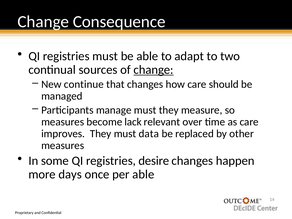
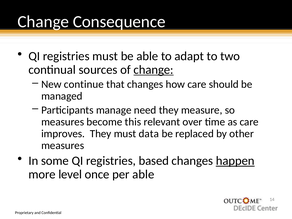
manage must: must -> need (145, 110)
lack: lack -> this (133, 122)
desire: desire -> based (154, 161)
happen underline: none -> present (235, 161)
days: days -> level (70, 174)
